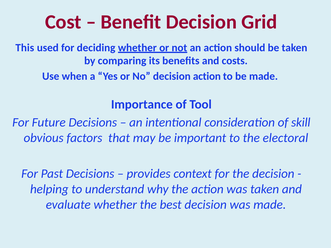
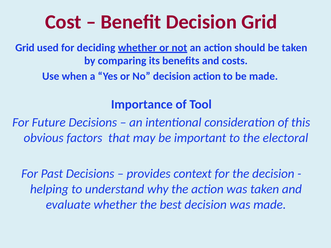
This: This -> Grid (25, 48)
skill: skill -> this (301, 122)
